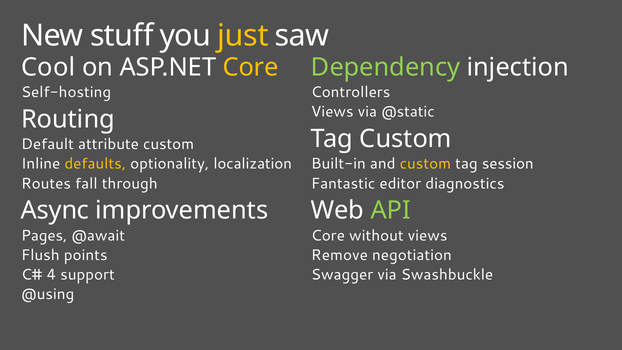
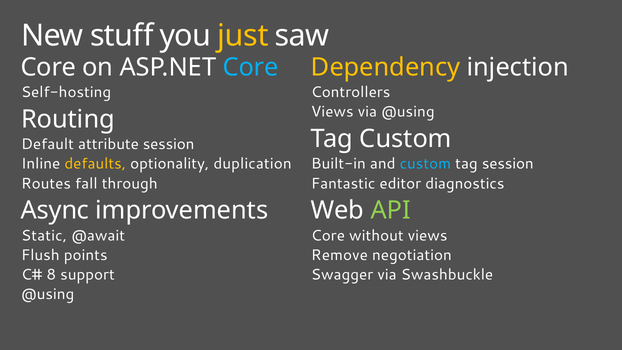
Cool: Cool -> Core (48, 67)
Core colour: yellow -> light blue (251, 67)
Dependency colour: light green -> yellow (386, 67)
via @static: @static -> @using (408, 112)
attribute custom: custom -> session (169, 144)
localization: localization -> duplication (253, 164)
custom colour: yellow -> light blue (425, 164)
Pages: Pages -> Static (44, 235)
4: 4 -> 8 (51, 274)
